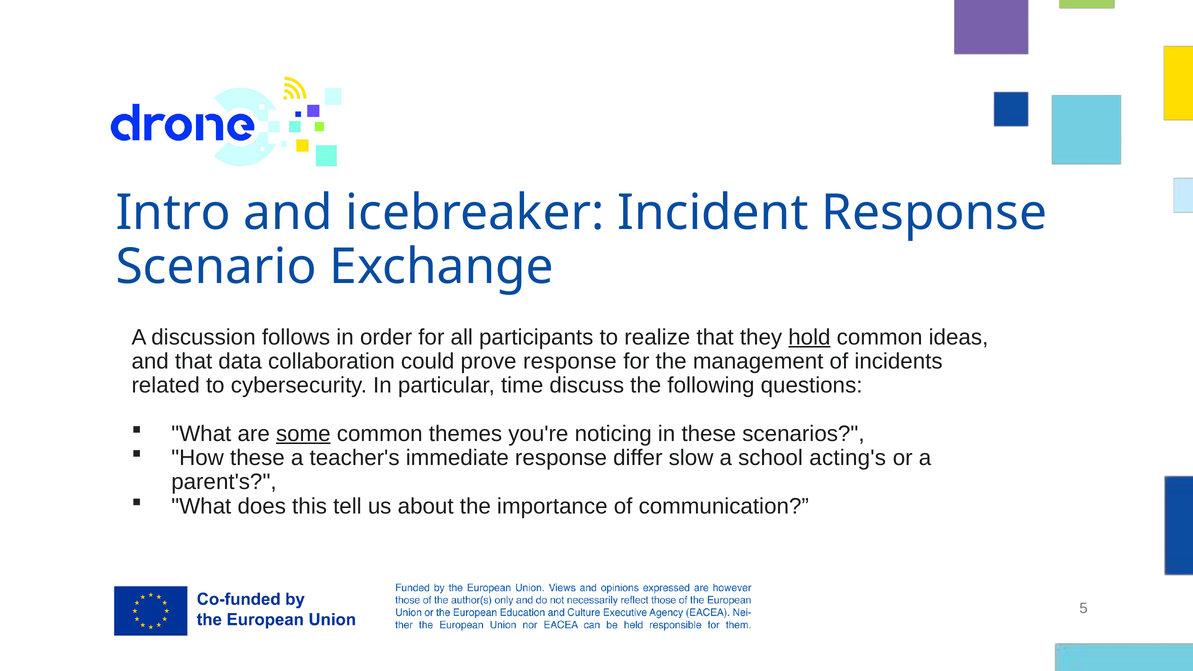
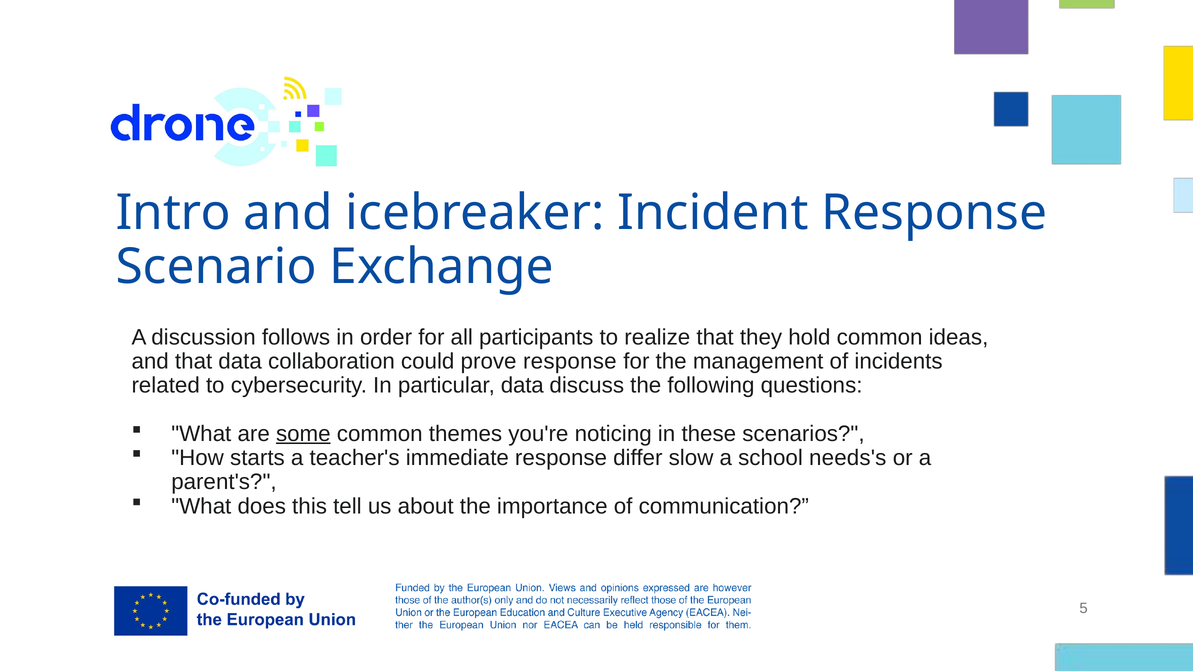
hold underline: present -> none (809, 337)
particular time: time -> data (522, 385)
How these: these -> starts (257, 458)
acting's: acting's -> needs's (848, 458)
